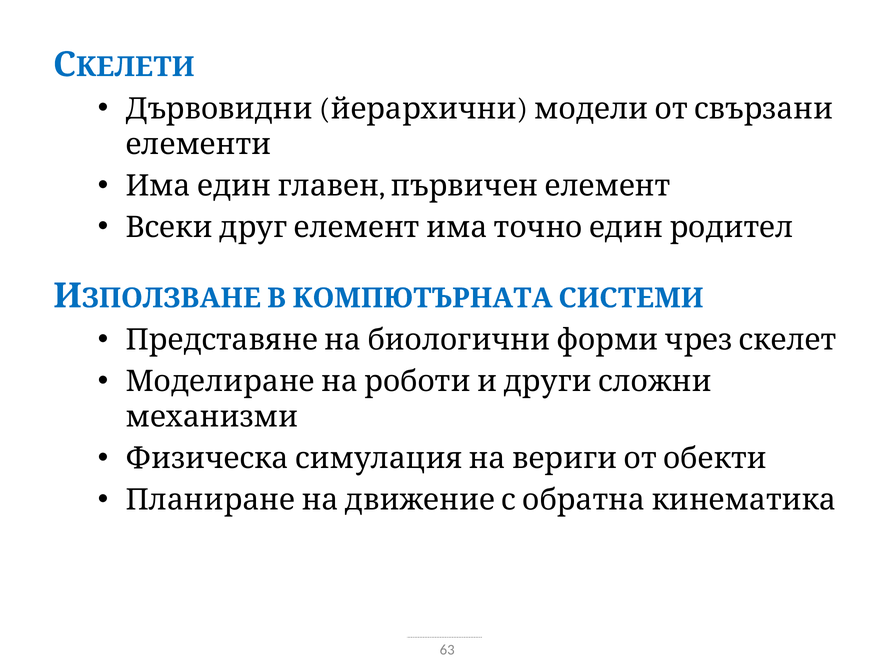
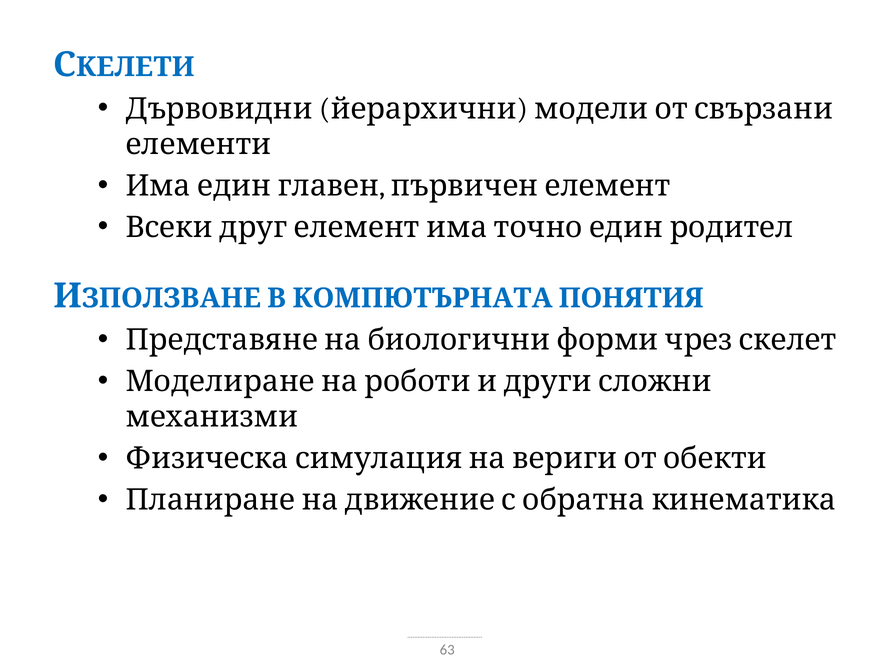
СИСТЕМИ: СИСТЕМИ -> ПОНЯТИЯ (631, 298)
